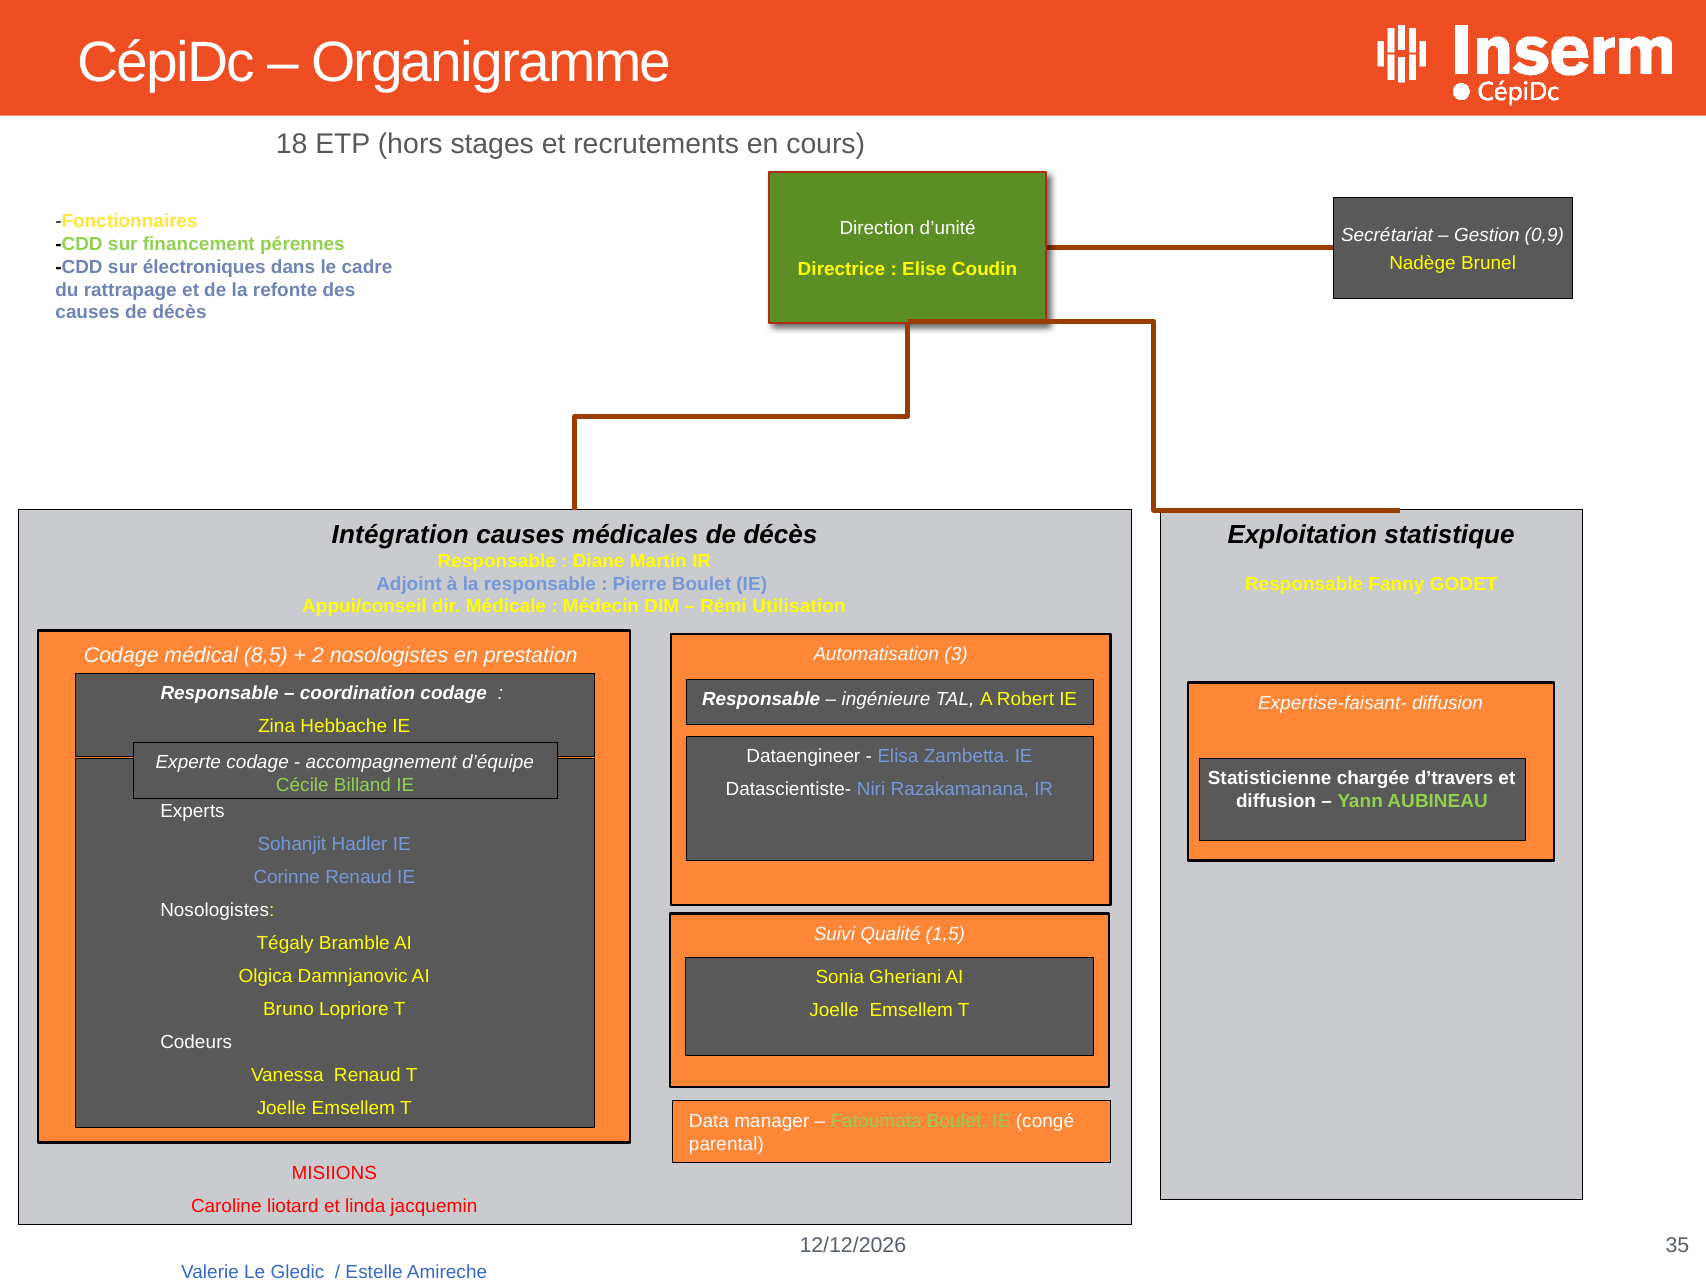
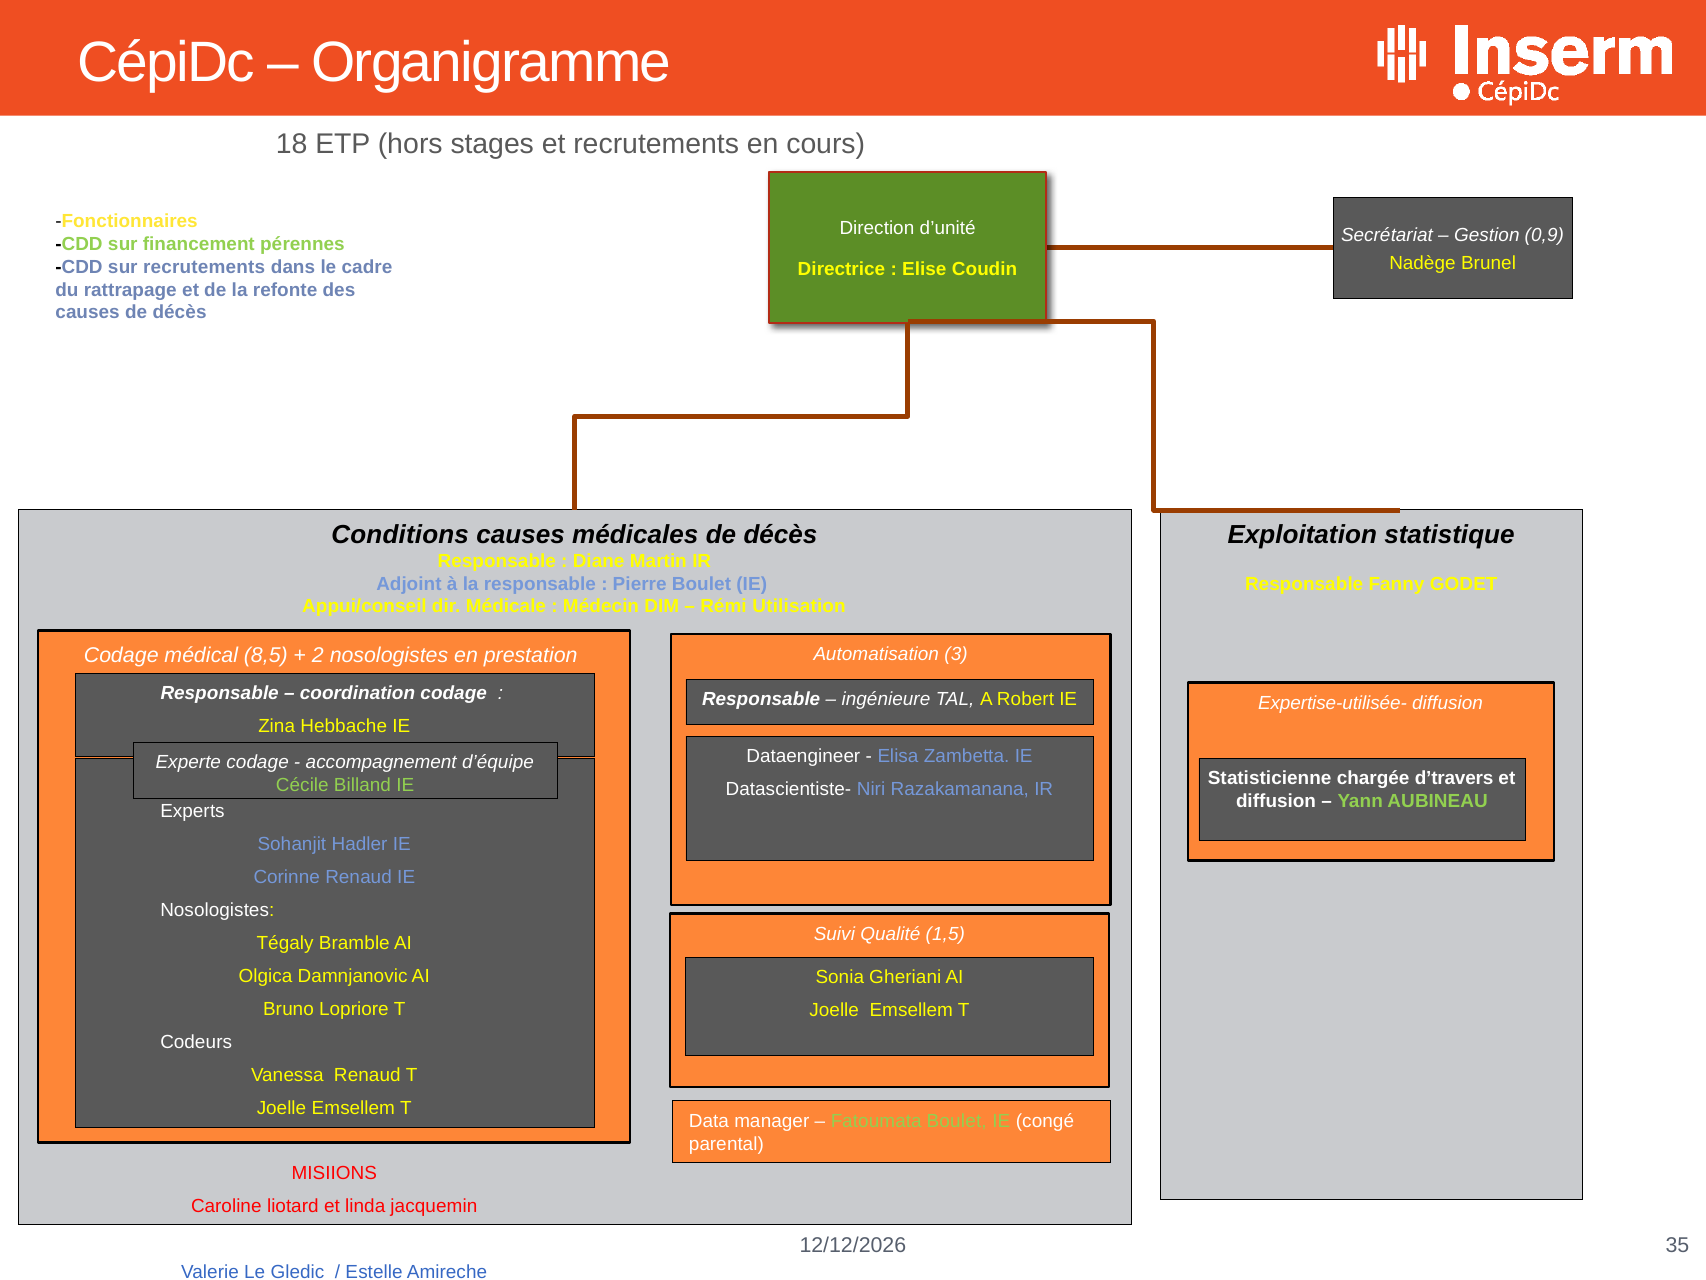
sur électroniques: électroniques -> recrutements (204, 267)
Intégration: Intégration -> Conditions (400, 534)
Expertise-faisant-: Expertise-faisant- -> Expertise-utilisée- (1332, 703)
